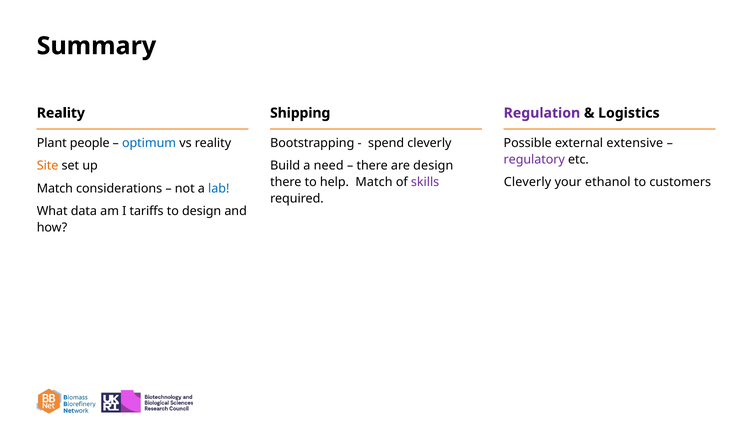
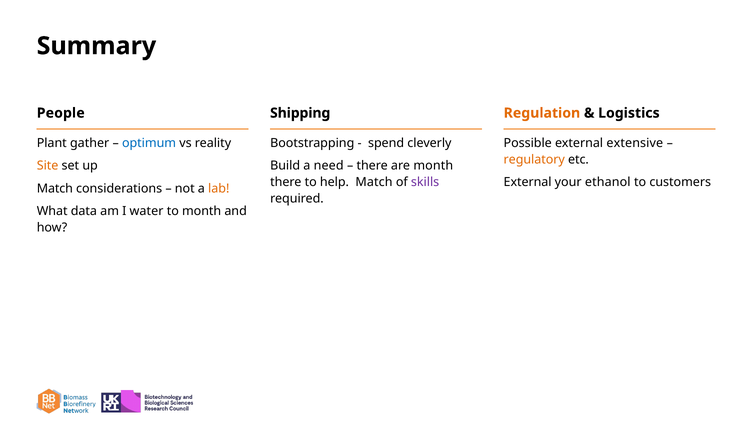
Reality: Reality -> People (61, 113)
Regulation colour: purple -> orange (542, 113)
people: people -> gather (90, 143)
regulatory colour: purple -> orange (534, 160)
are design: design -> month (433, 166)
Cleverly: Cleverly -> External (528, 182)
lab colour: blue -> orange (219, 189)
tariffs: tariffs -> water (147, 211)
to design: design -> month (202, 211)
